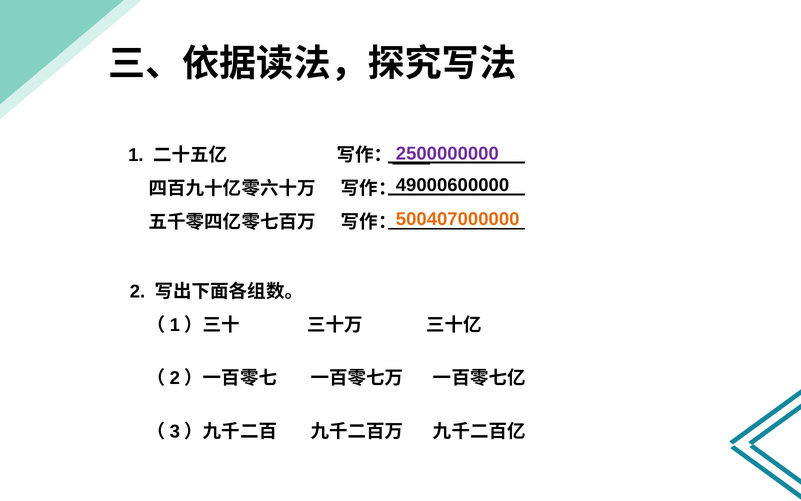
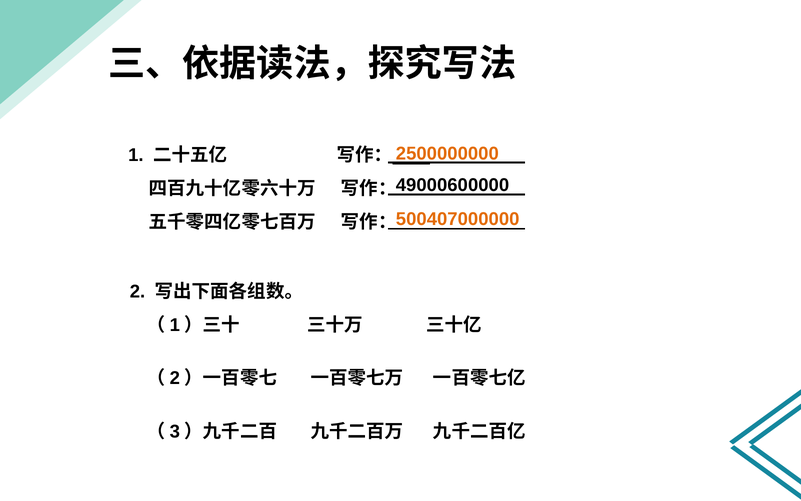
2500000000 colour: purple -> orange (447, 153)
